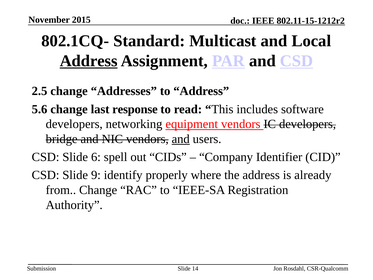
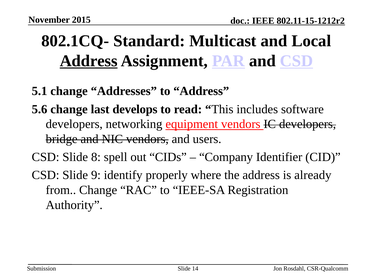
2.5: 2.5 -> 5.1 (40, 91)
response: response -> develops (135, 109)
and underline: present -> none (181, 139)
6: 6 -> 8 (96, 157)
